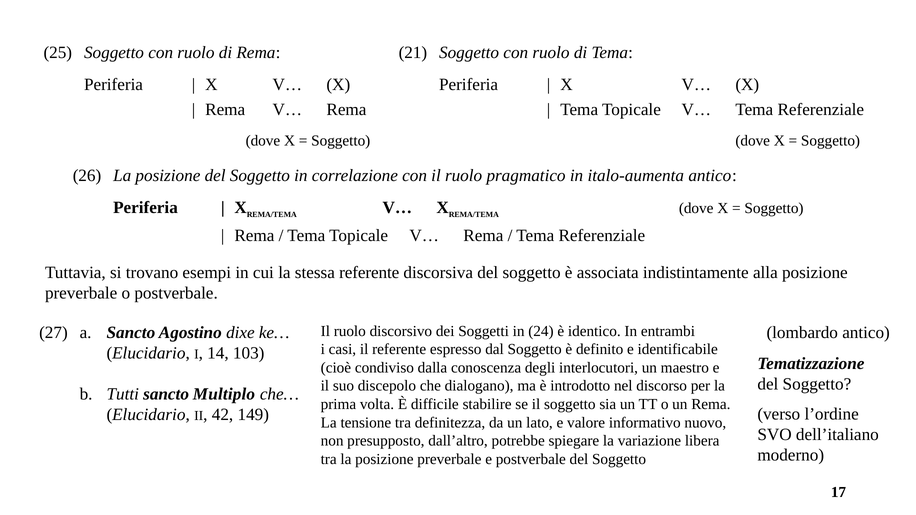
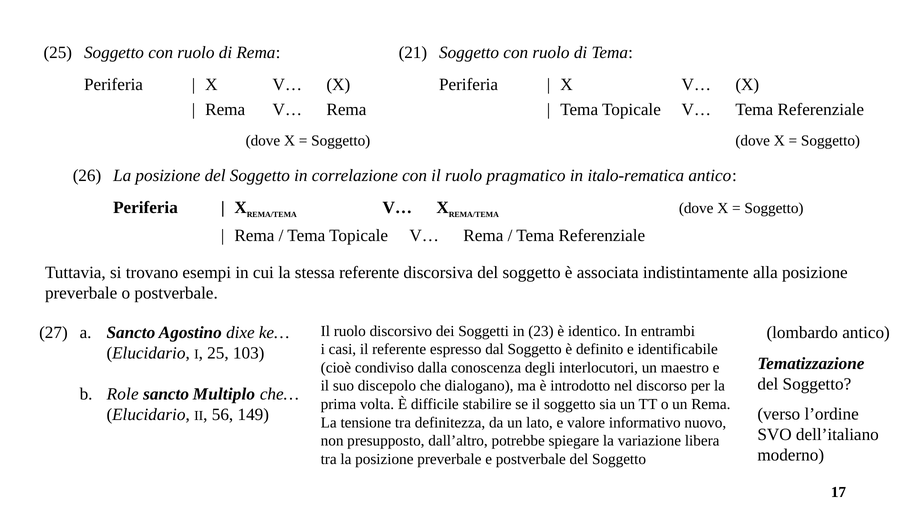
italo-aumenta: italo-aumenta -> italo-rematica (636, 175)
24: 24 -> 23 (541, 331)
14: 14 -> 25 (218, 353)
Tutti: Tutti -> Role (123, 394)
42: 42 -> 56 (223, 415)
